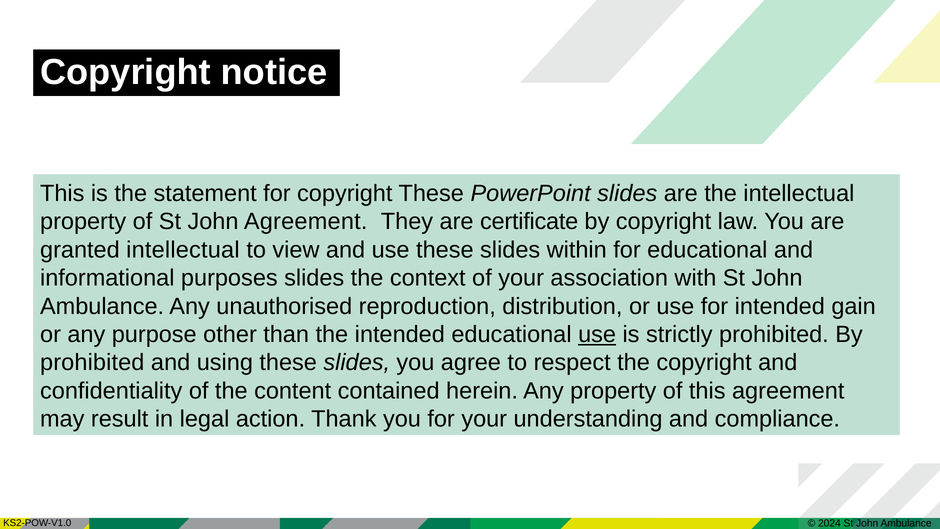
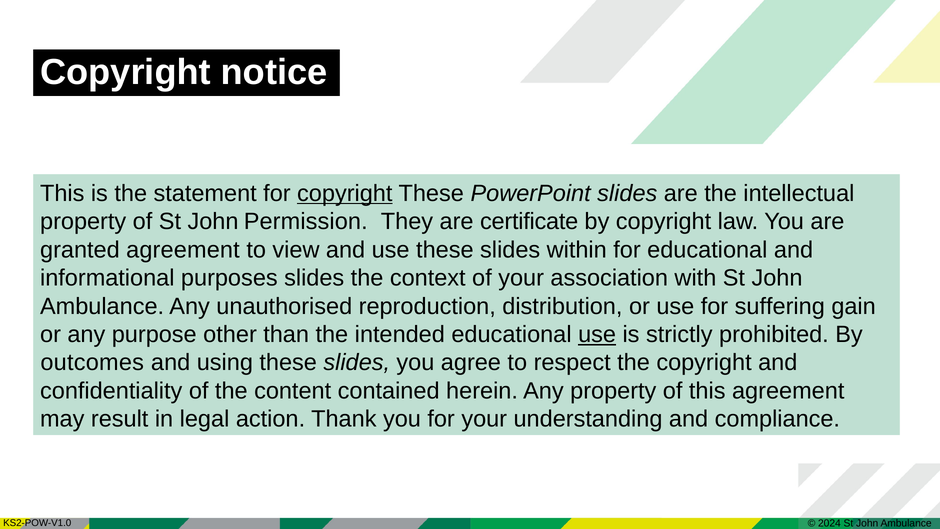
copyright underline: none -> present (345, 193)
John Agreement: Agreement -> Permission (306, 222)
granted intellectual: intellectual -> agreement (183, 250)
for intended: intended -> suffering (780, 306)
prohibited: prohibited -> outcomes (92, 363)
